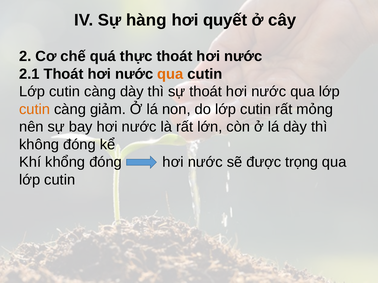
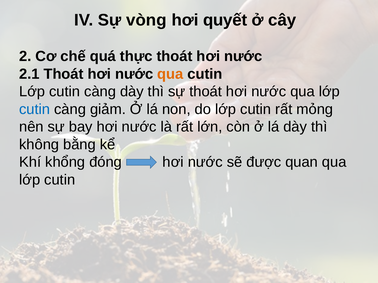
hàng: hàng -> vòng (146, 20)
cutin colour: orange -> blue (35, 109)
không đóng: đóng -> bằng (79, 145)
trọng: trọng -> quan (302, 162)
